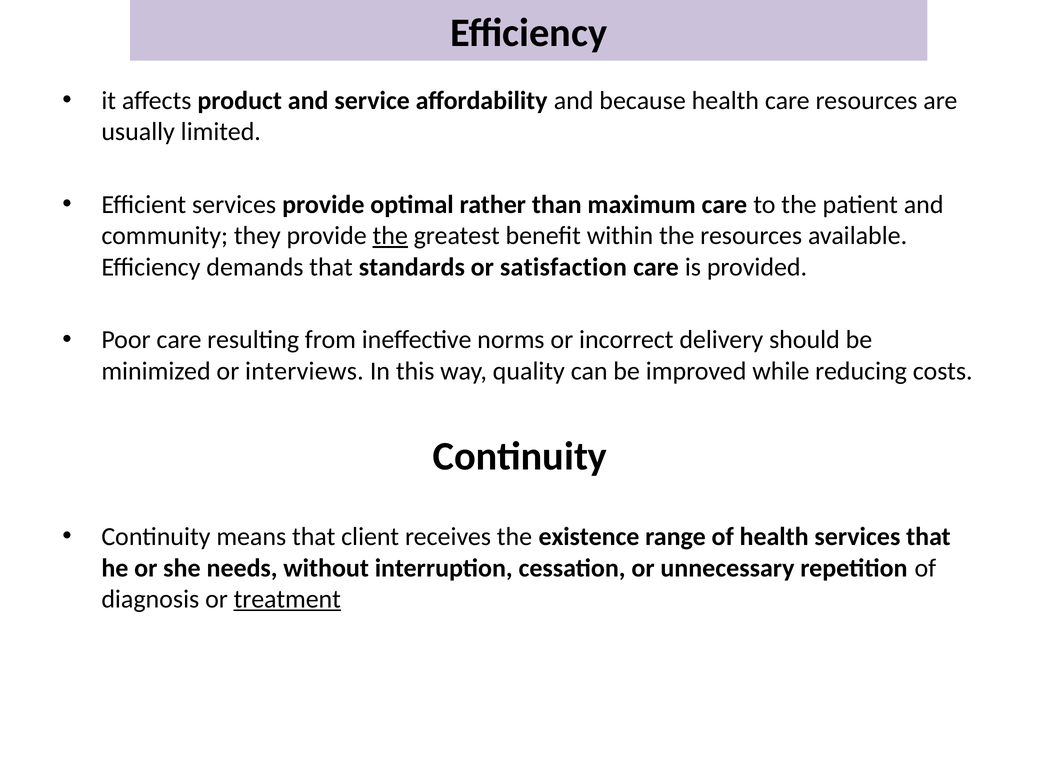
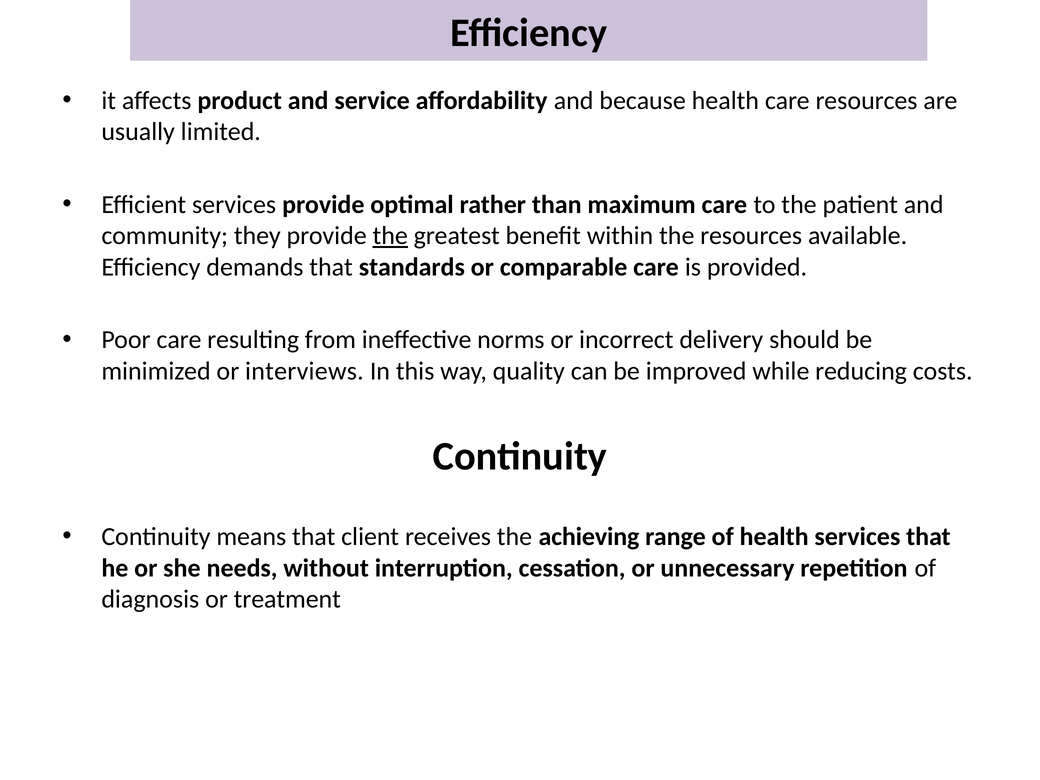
satisfaction: satisfaction -> comparable (564, 267)
existence: existence -> achieving (589, 537)
treatment underline: present -> none (287, 599)
